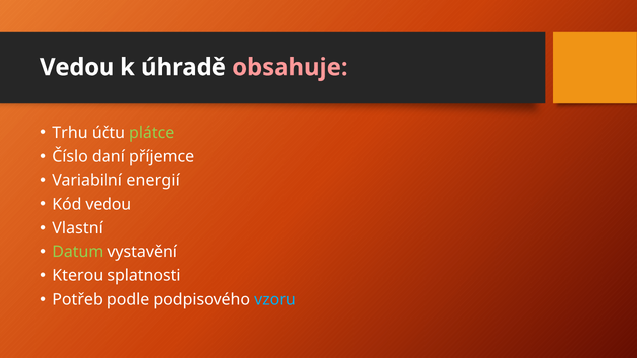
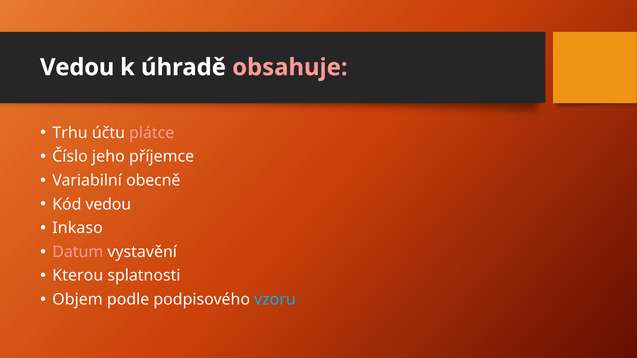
plátce colour: light green -> pink (152, 133)
daní: daní -> jeho (108, 157)
energií: energií -> obecně (153, 181)
Vlastní: Vlastní -> Inkaso (78, 228)
Datum colour: light green -> pink (78, 252)
Potřeb: Potřeb -> Objem (78, 300)
